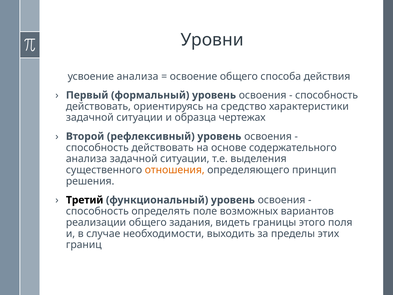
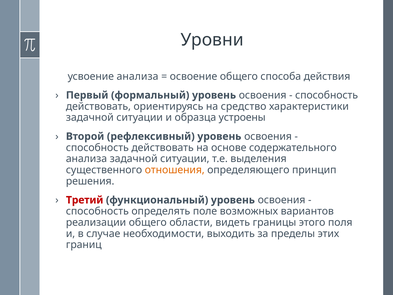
чертежах: чертежах -> устроены (242, 117)
Третий colour: black -> red (85, 200)
задания: задания -> области (191, 222)
